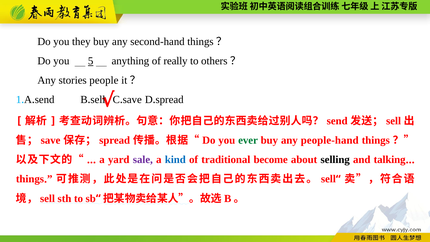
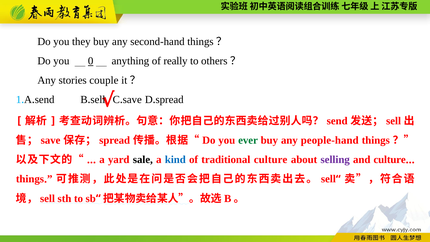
5: 5 -> 0 (91, 61)
people: people -> couple (104, 80)
sale colour: purple -> black (143, 160)
traditional become: become -> culture (271, 160)
selling colour: black -> purple (335, 160)
and talking: talking -> culture (390, 160)
